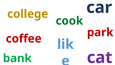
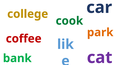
park colour: red -> orange (100, 32)
